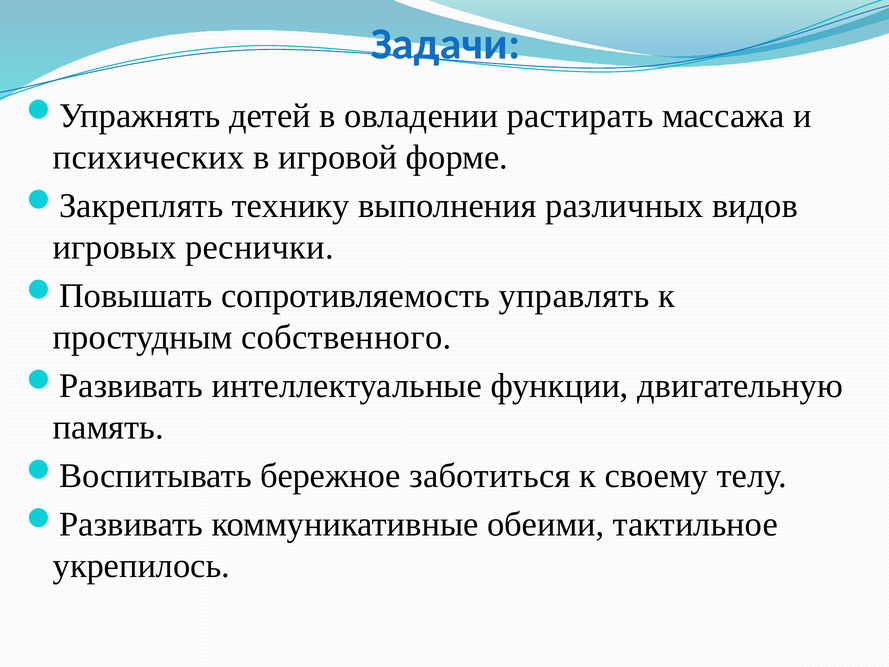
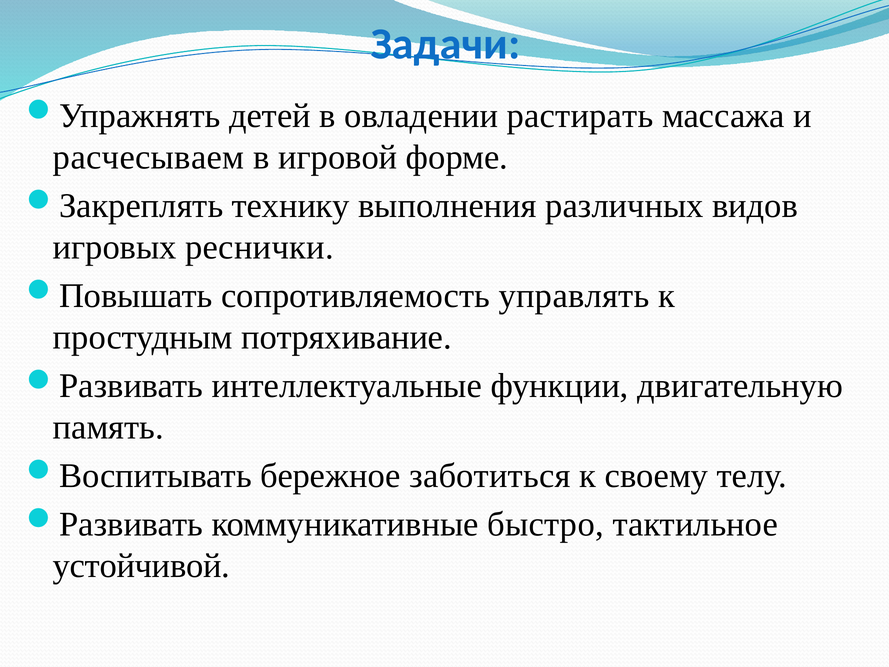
психических: психических -> расчесываем (149, 157)
собственного: собственного -> потряхивание (346, 337)
обеими: обеими -> быстро (546, 524)
укрепилось: укрепилось -> устойчивой (141, 566)
